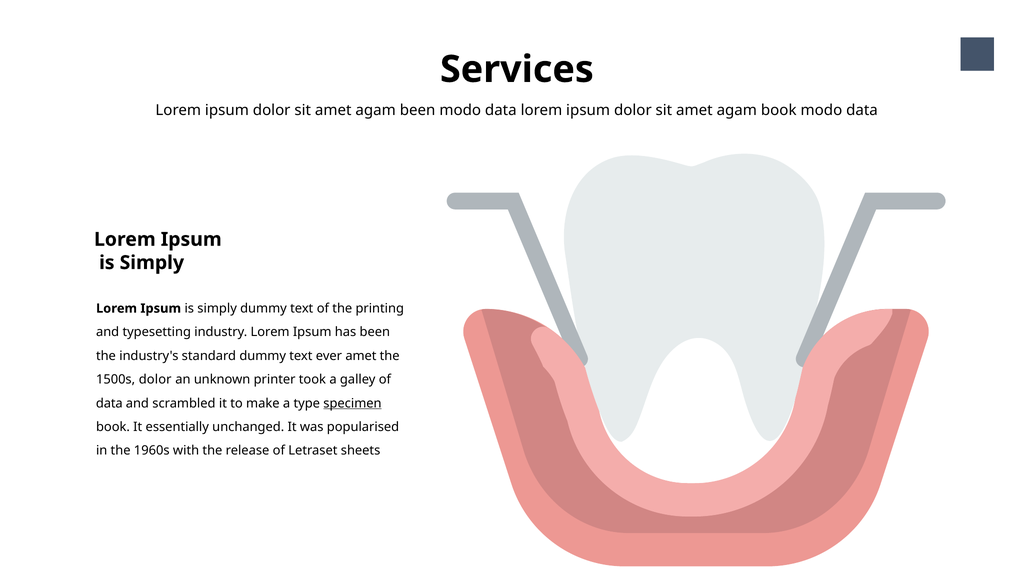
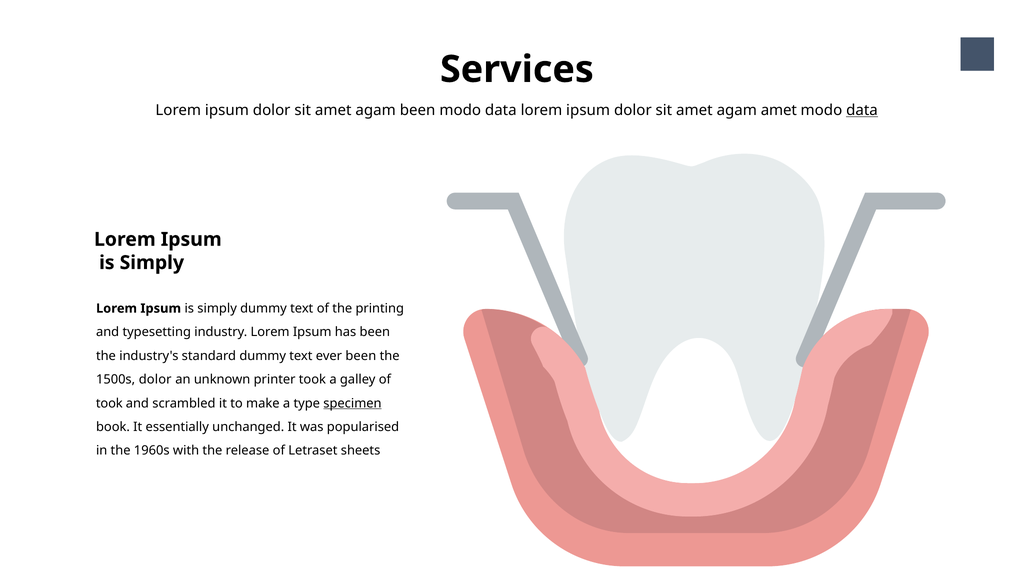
agam book: book -> amet (779, 110)
data underline: none -> present (862, 110)
ever amet: amet -> been (361, 356)
data: data -> took (109, 403)
